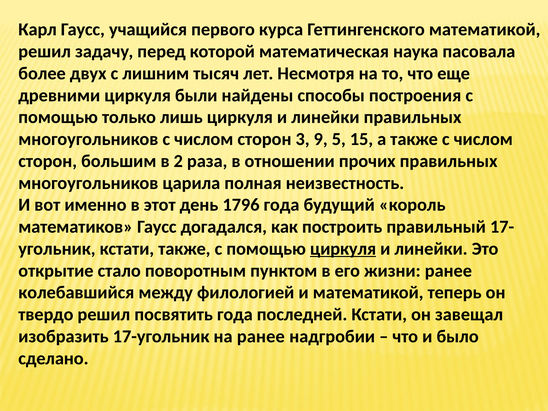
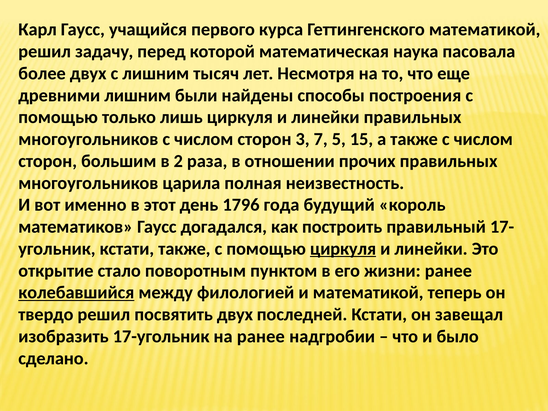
древними циркуля: циркуля -> лишним (138, 95)
9: 9 -> 7 (321, 139)
колебавшийся underline: none -> present (76, 293)
посвятить года: года -> двух (235, 315)
